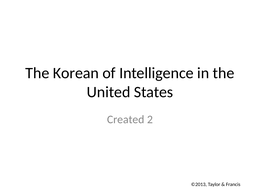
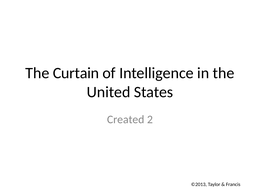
Korean: Korean -> Curtain (76, 73)
